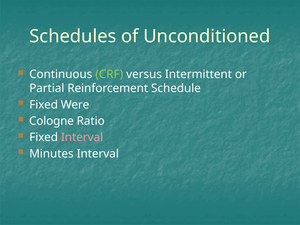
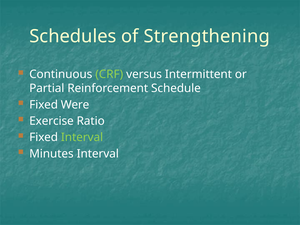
Unconditioned: Unconditioned -> Strengthening (207, 36)
Cologne: Cologne -> Exercise (51, 121)
Interval colour: pink -> light green (82, 137)
